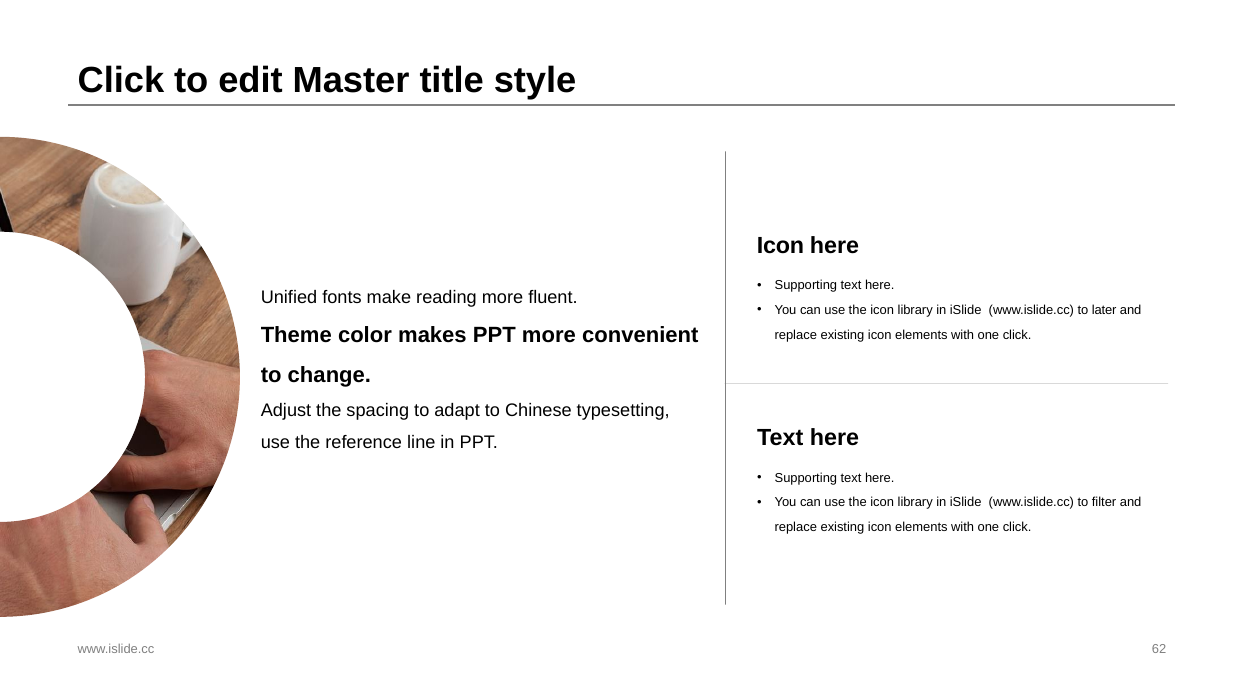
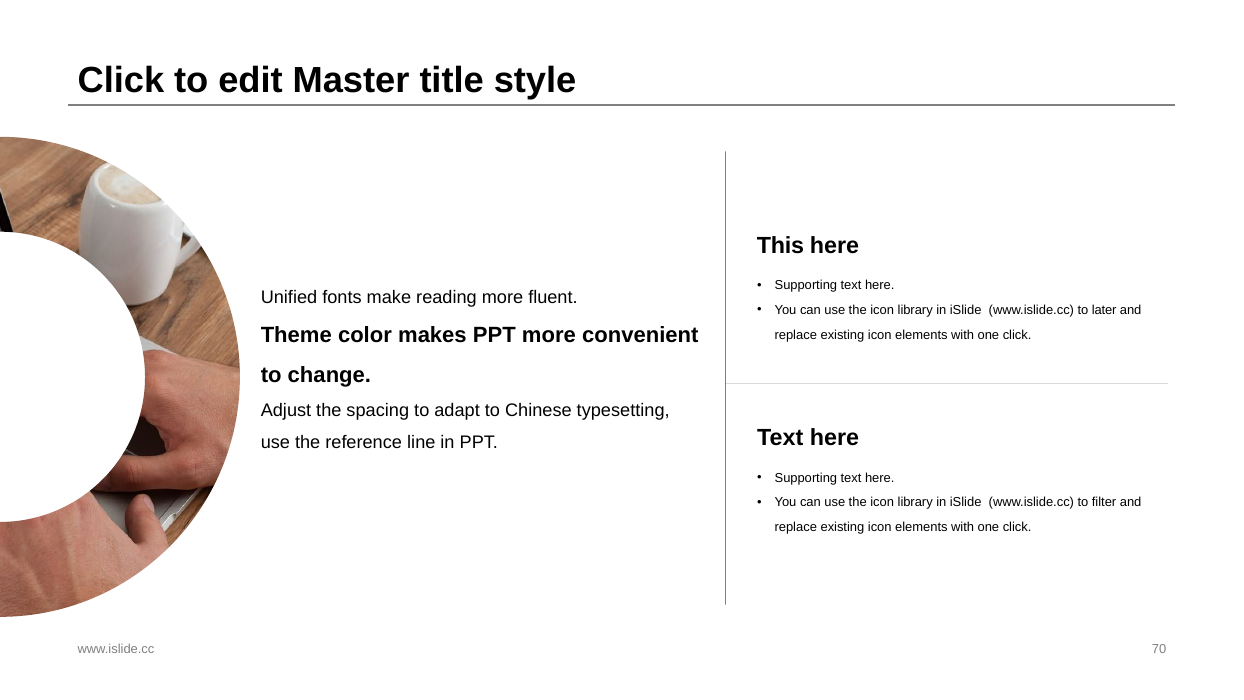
Icon: Icon -> This (780, 246)
62: 62 -> 70 (1159, 649)
